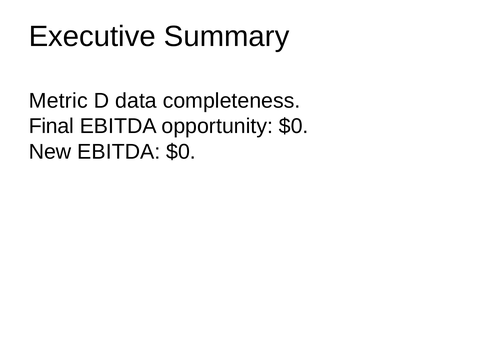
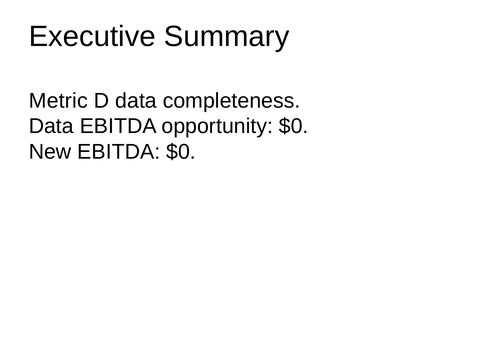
Final: Final -> Data (51, 126)
